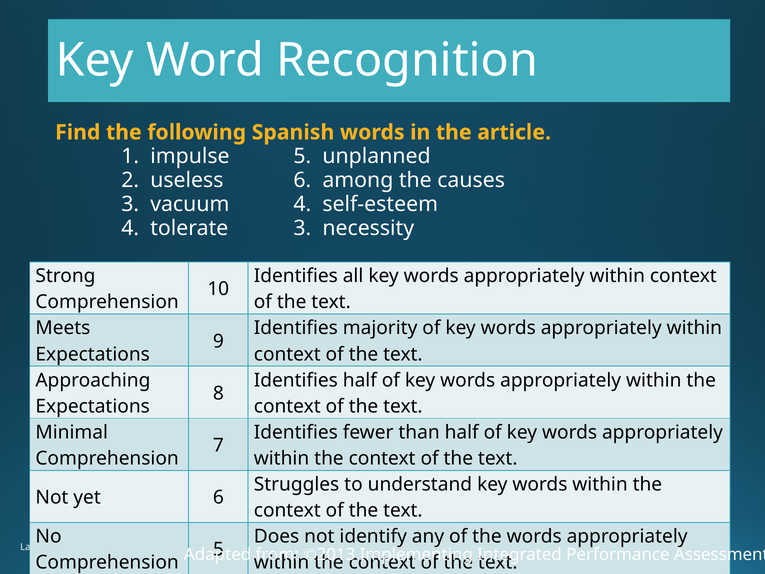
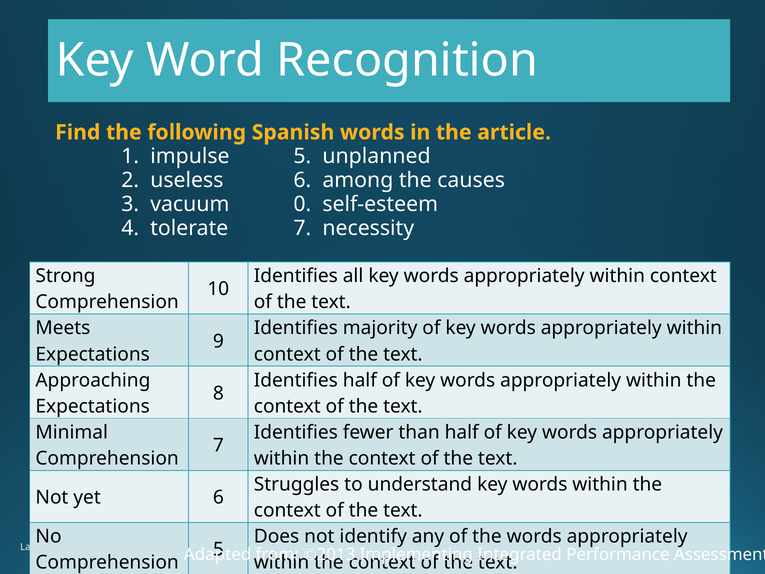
vacuum 4: 4 -> 0 (302, 204)
tolerate 3: 3 -> 7 (302, 228)
